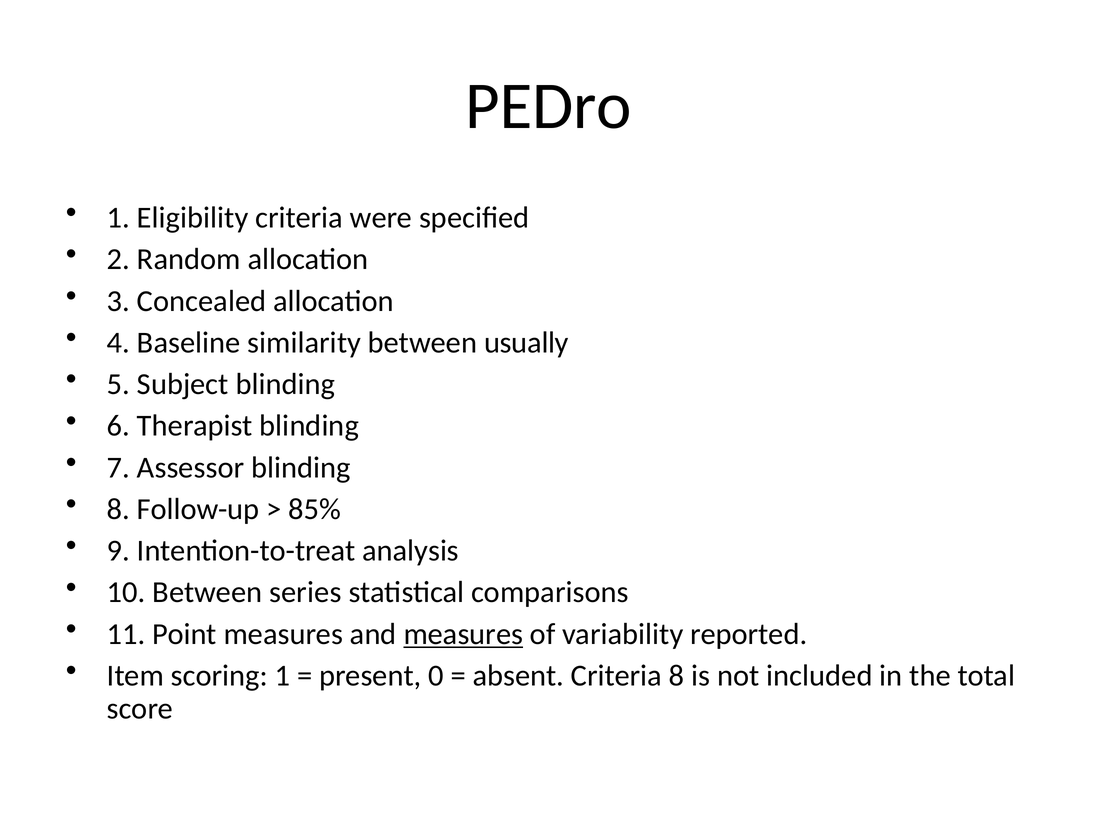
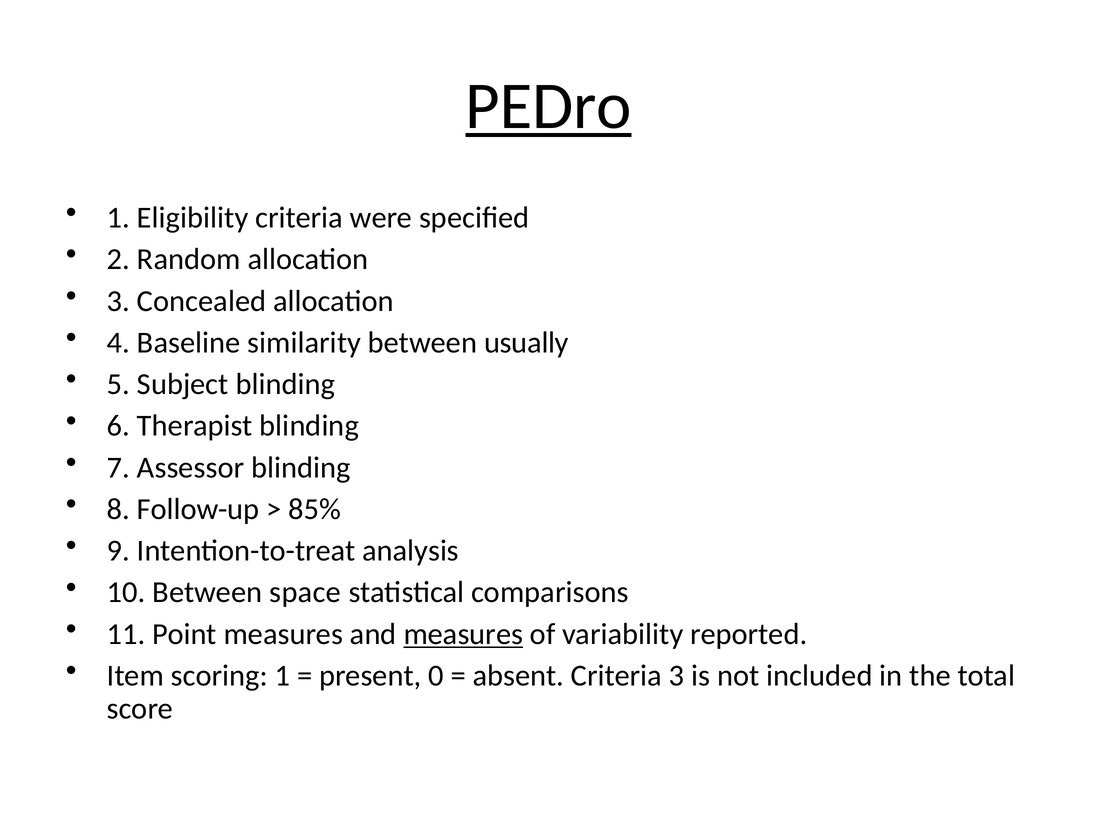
PEDro underline: none -> present (548, 106)
series: series -> space (305, 593)
Criteria 8: 8 -> 3 (677, 676)
